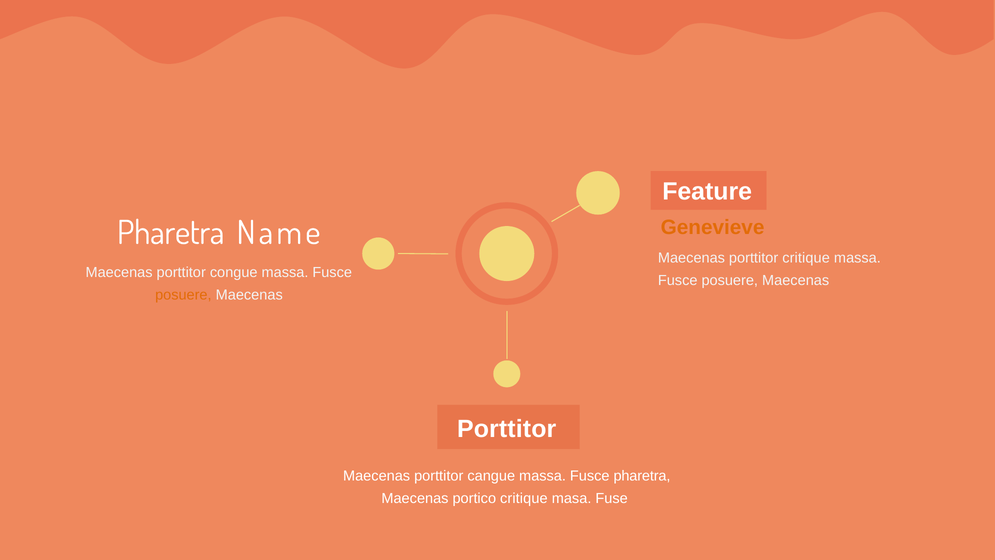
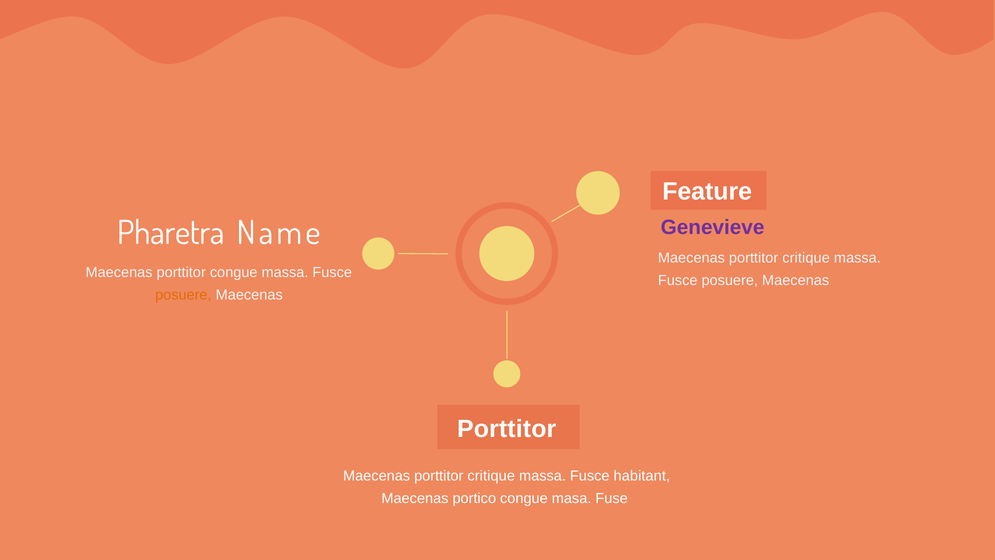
Genevieve colour: orange -> purple (713, 227)
cangue: cangue -> critique (491, 476)
Fusce pharetra: pharetra -> habitant (642, 476)
portico critique: critique -> congue (524, 498)
